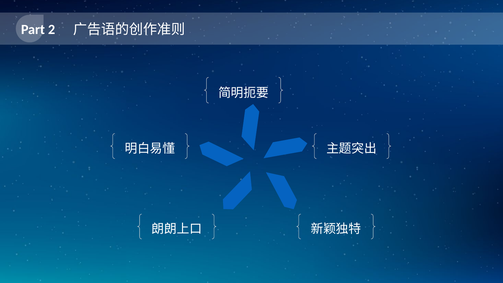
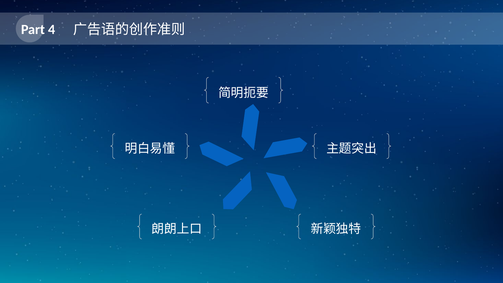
2: 2 -> 4 (52, 29)
